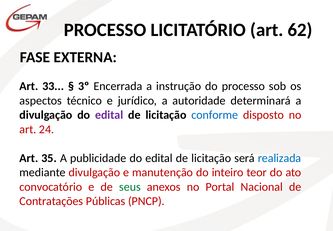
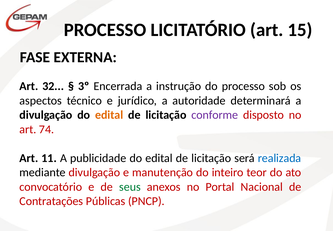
62: 62 -> 15 (300, 30)
33: 33 -> 32 (53, 86)
edital colour: purple -> orange (109, 115)
conforme colour: blue -> purple (215, 115)
24: 24 -> 74 (47, 129)
35: 35 -> 11 (49, 158)
